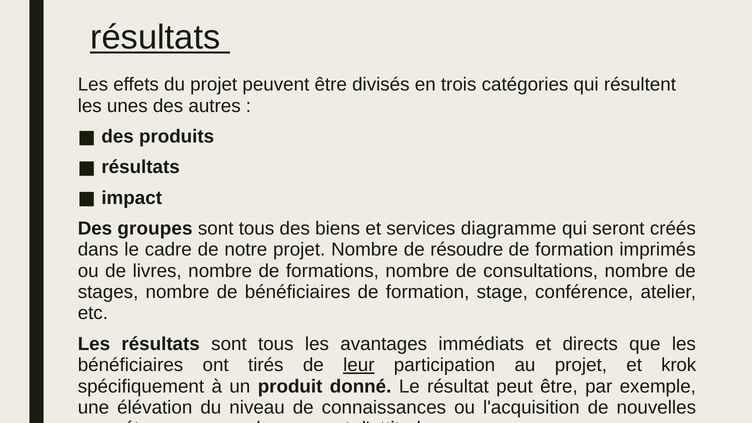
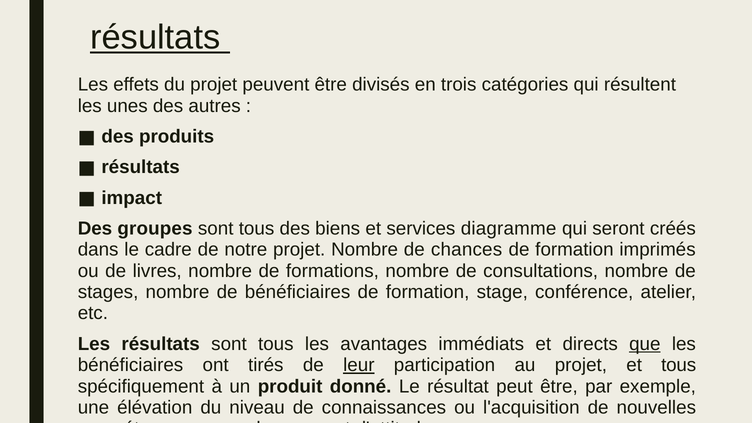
résoudre: résoudre -> chances (467, 250)
que underline: none -> present (645, 344)
et krok: krok -> tous (679, 365)
